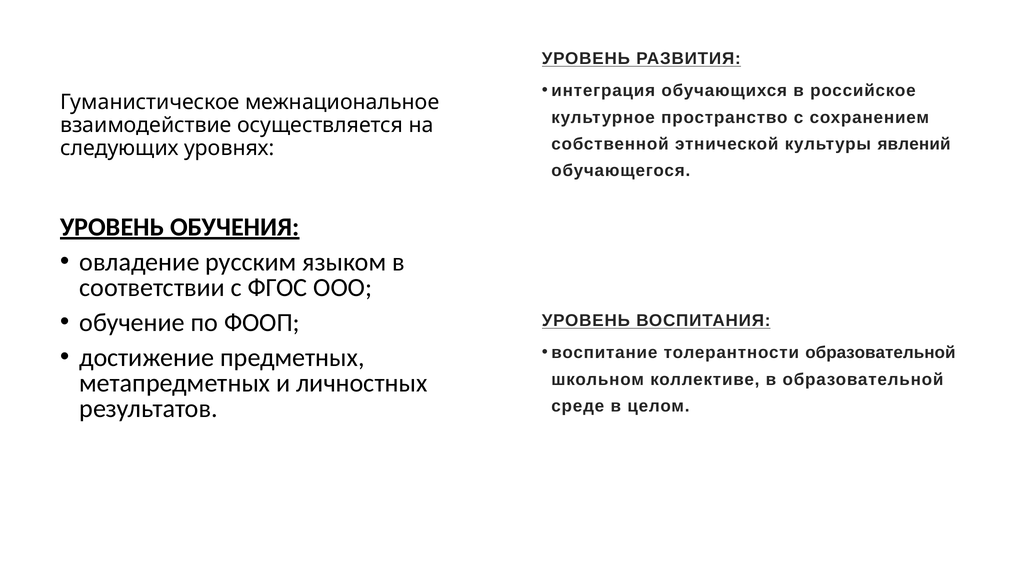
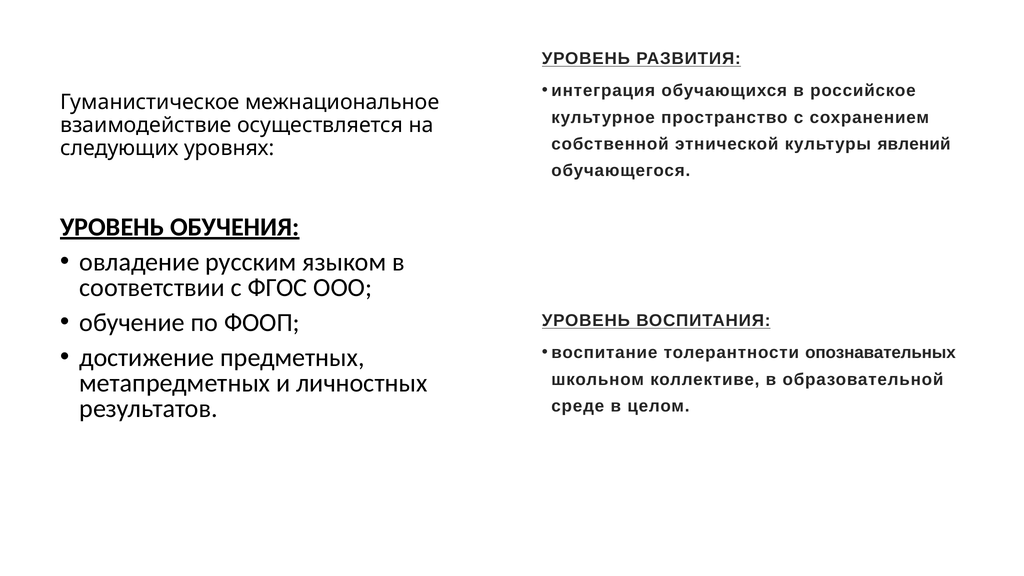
толерантности образовательной: образовательной -> опознавательных (880, 353)
